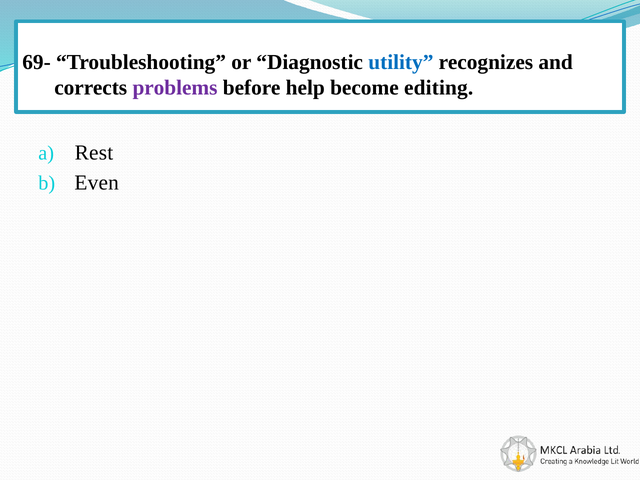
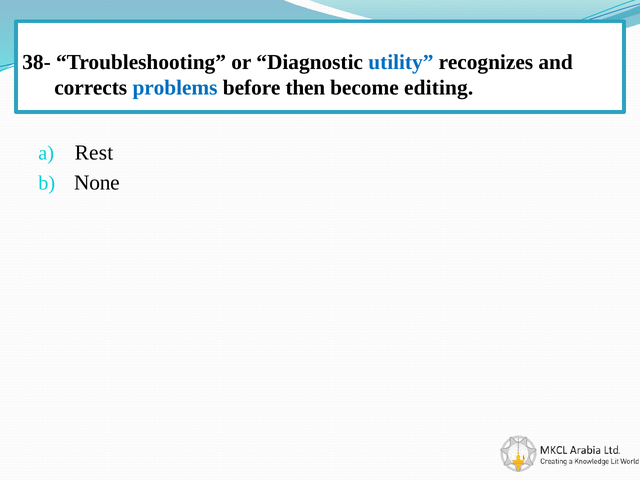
69-: 69- -> 38- (37, 62)
problems colour: purple -> blue (175, 88)
help: help -> then (305, 88)
Even: Even -> None (97, 183)
